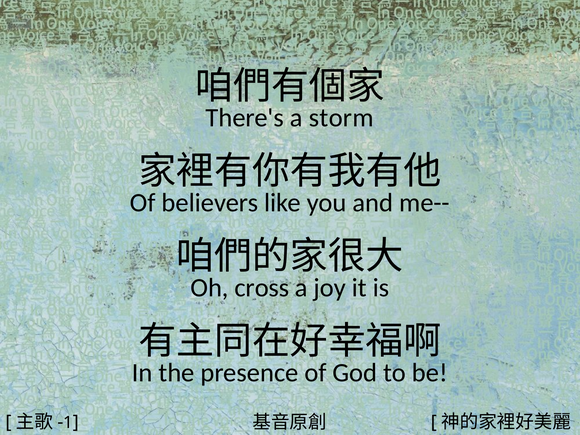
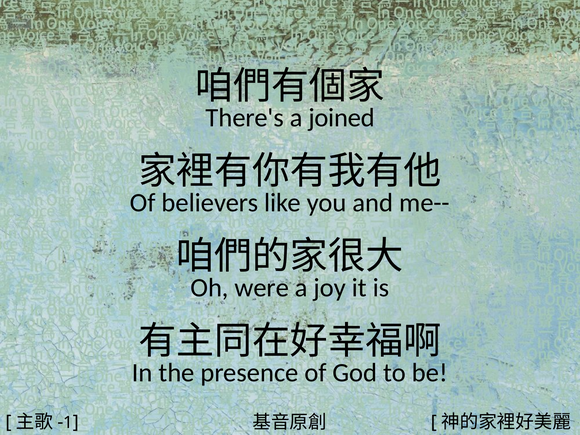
storm: storm -> joined (342, 118)
cross: cross -> were (262, 288)
